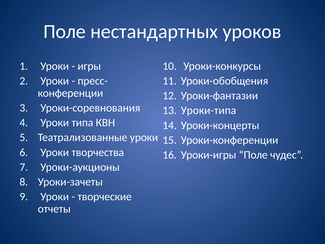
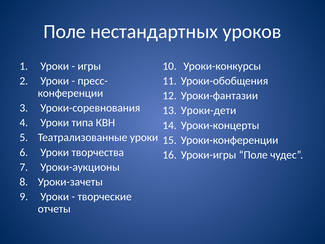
Уроки-типа: Уроки-типа -> Уроки-дети (209, 110)
